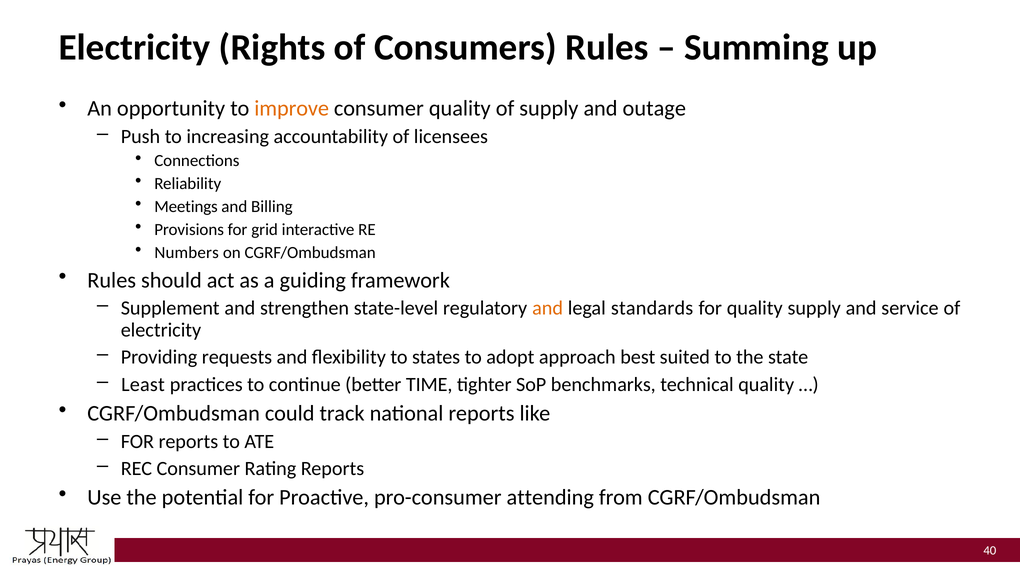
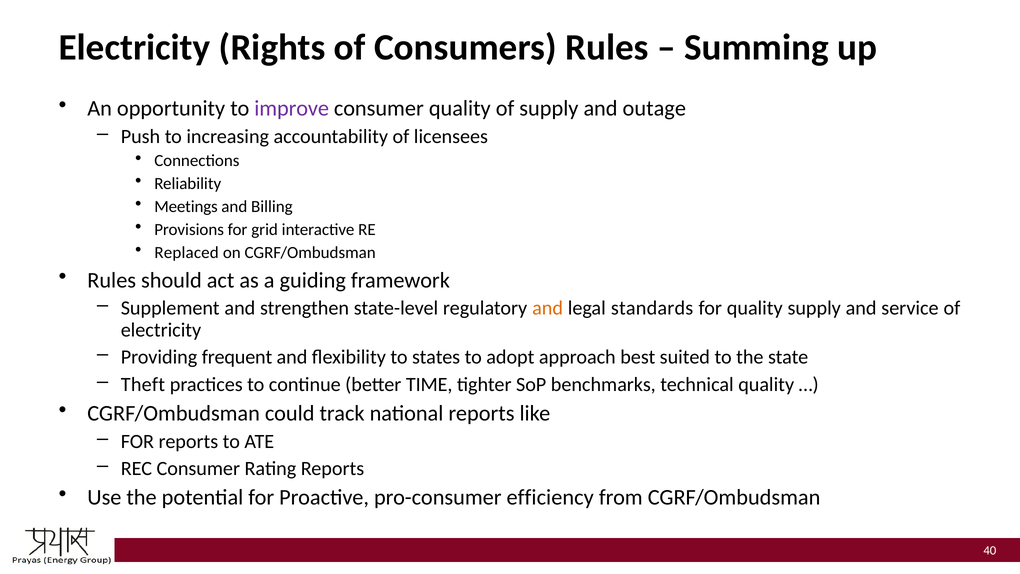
improve colour: orange -> purple (292, 108)
Numbers: Numbers -> Replaced (187, 252)
requests: requests -> frequent (237, 357)
Least: Least -> Theft (143, 384)
attending: attending -> efficiency (550, 497)
